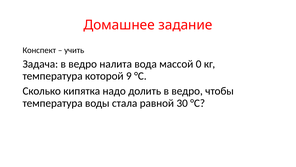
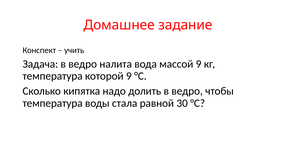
массой 0: 0 -> 9 (199, 64)
